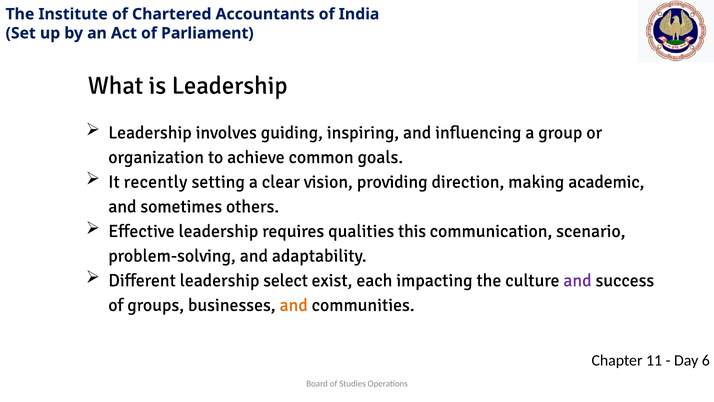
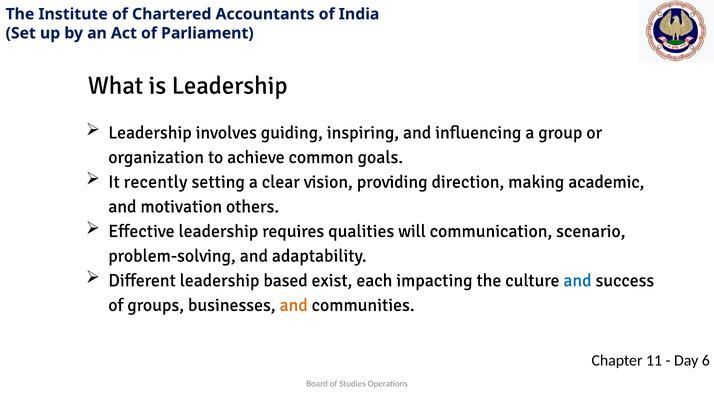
sometimes: sometimes -> motivation (181, 206)
this: this -> will (412, 231)
select: select -> based (286, 280)
and colour: purple -> blue (577, 280)
